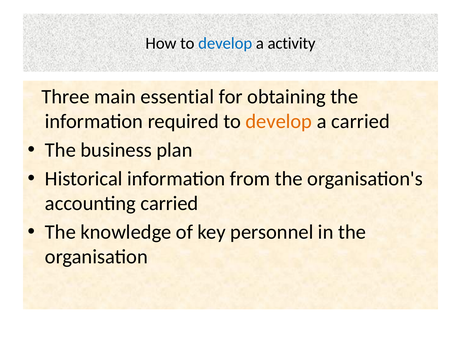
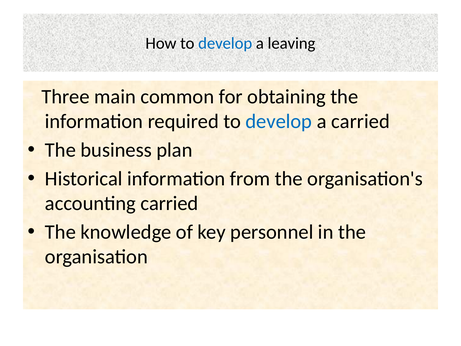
activity: activity -> leaving (292, 43)
essential: essential -> common (177, 97)
develop colour: orange -> blue (279, 121)
